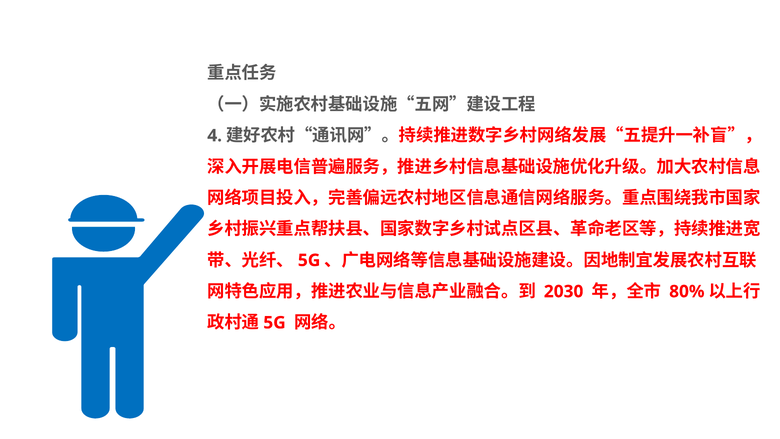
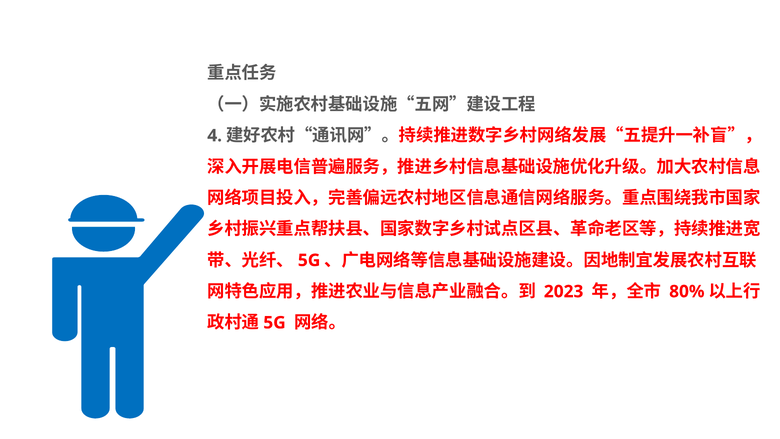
2030: 2030 -> 2023 (564, 291)
